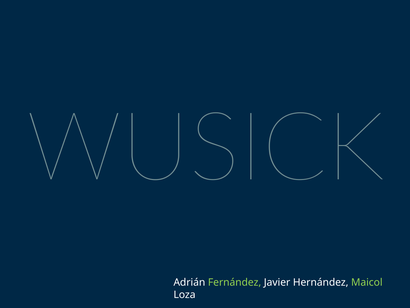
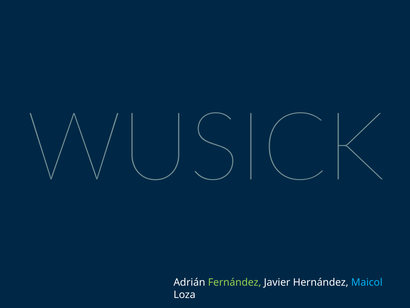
Maicol colour: light green -> light blue (367, 282)
